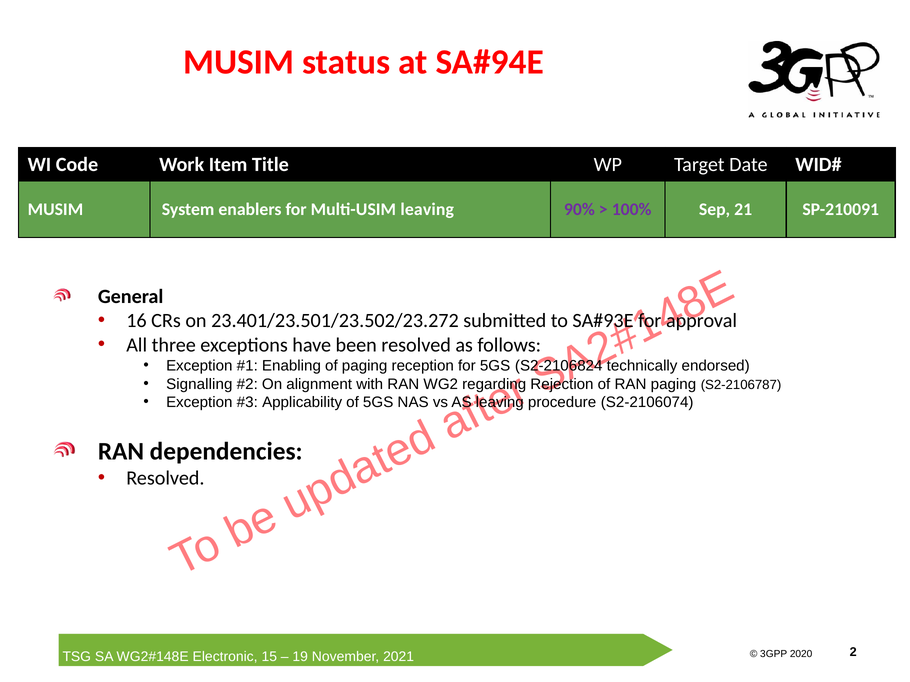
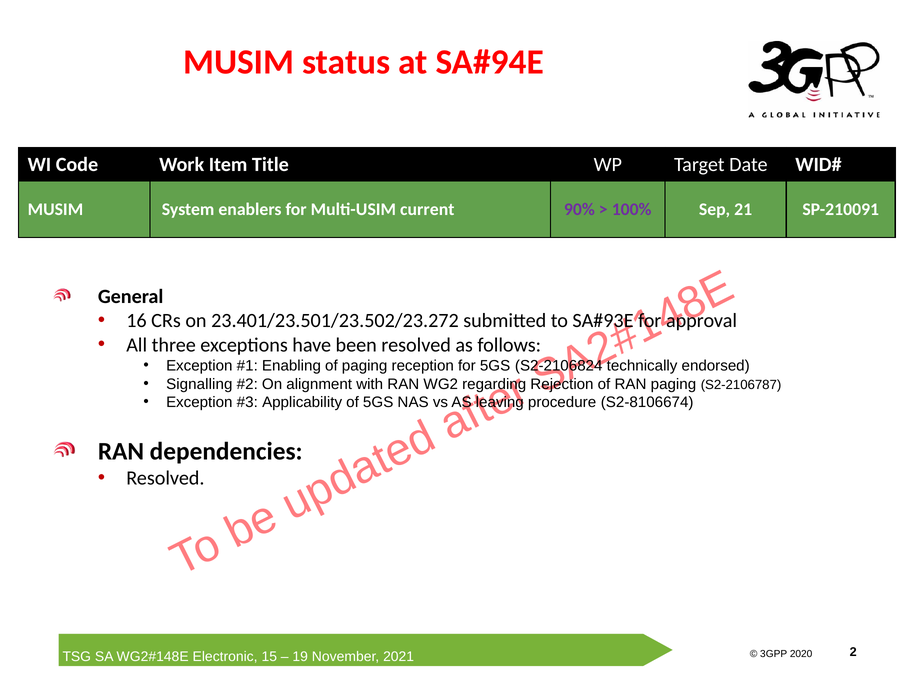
Multi-USIM leaving: leaving -> current (427, 210)
S2-2106074: S2-2106074 -> S2-8106674 (647, 402)
